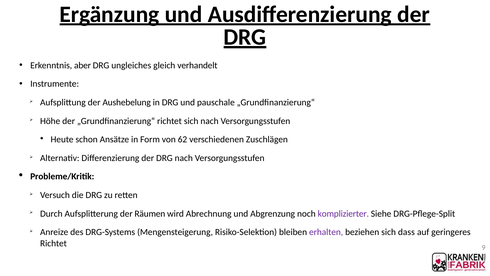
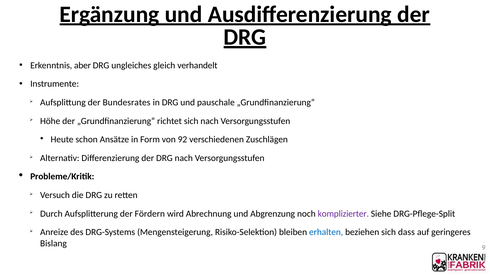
Aushebelung: Aushebelung -> Bundesrates (127, 102)
62: 62 -> 92 (182, 139)
Räumen: Räumen -> Fördern (150, 213)
erhalten colour: purple -> blue (326, 232)
Richtet: Richtet -> Bislang (53, 243)
